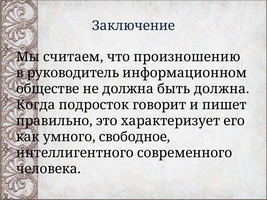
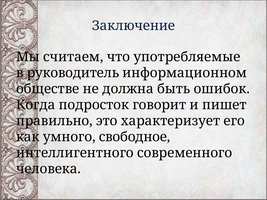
произношению: произношению -> употребляемые (187, 57)
быть должна: должна -> ошибок (222, 89)
